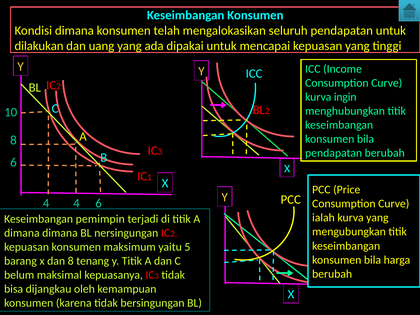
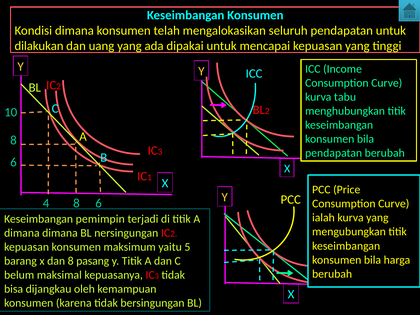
ingin: ingin -> tabu (345, 97)
4 4: 4 -> 8 (76, 203)
tenang: tenang -> pasang (93, 261)
